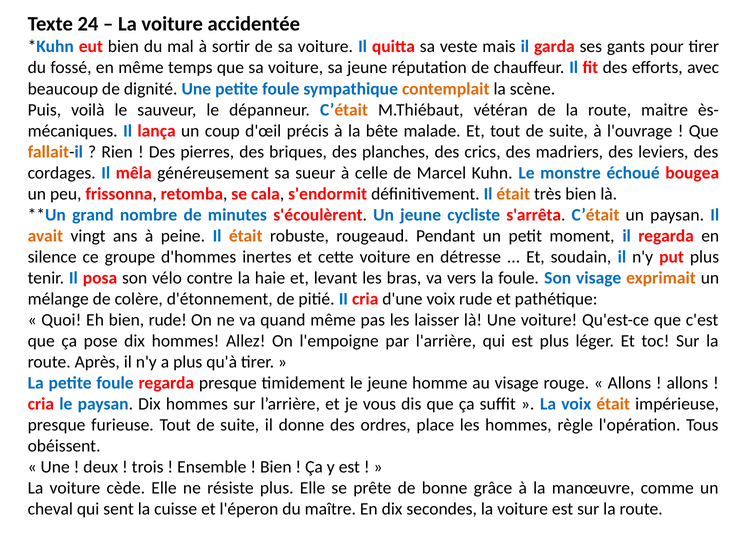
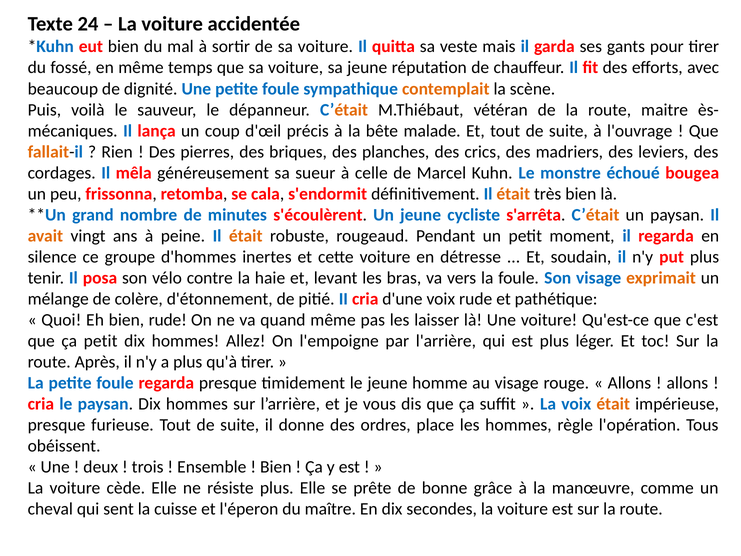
ça pose: pose -> petit (101, 341)
